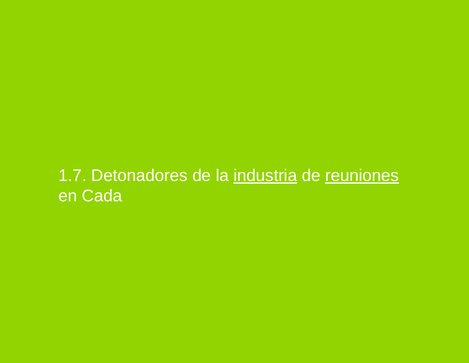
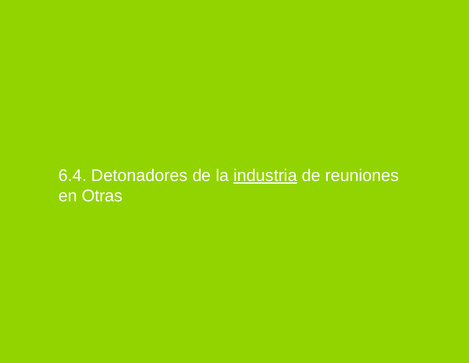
1.7: 1.7 -> 6.4 (73, 175)
reuniones underline: present -> none (362, 175)
Cada: Cada -> Otras (102, 196)
